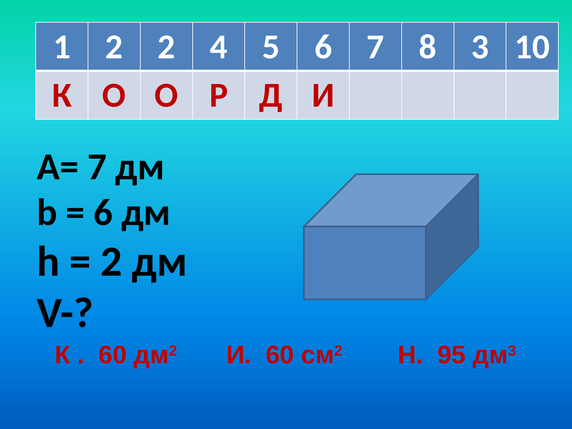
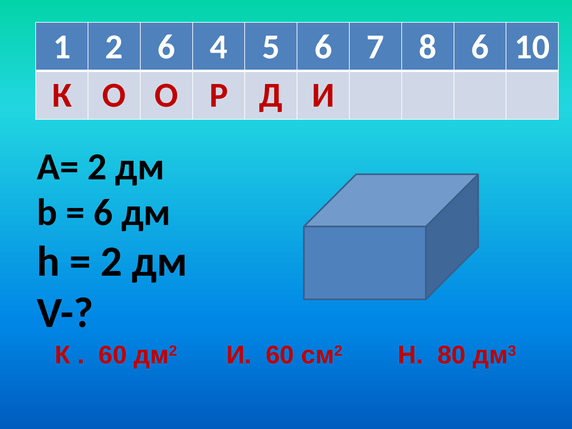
2 2: 2 -> 6 (166, 47)
8 3: 3 -> 6 (480, 47)
A= 7: 7 -> 2 (97, 167)
95: 95 -> 80 (452, 355)
